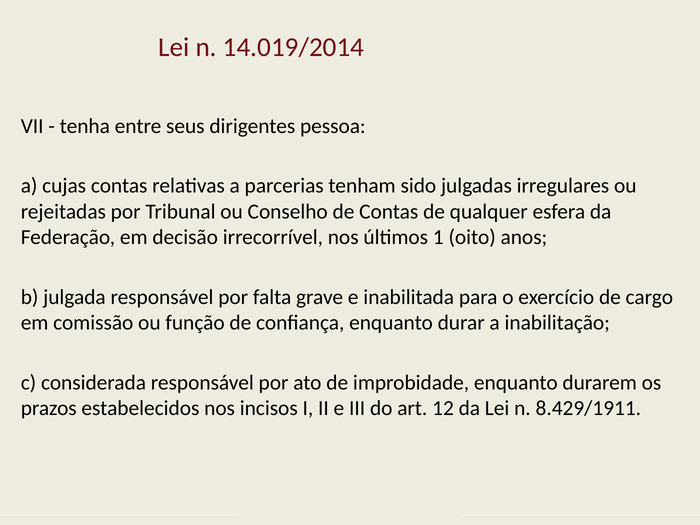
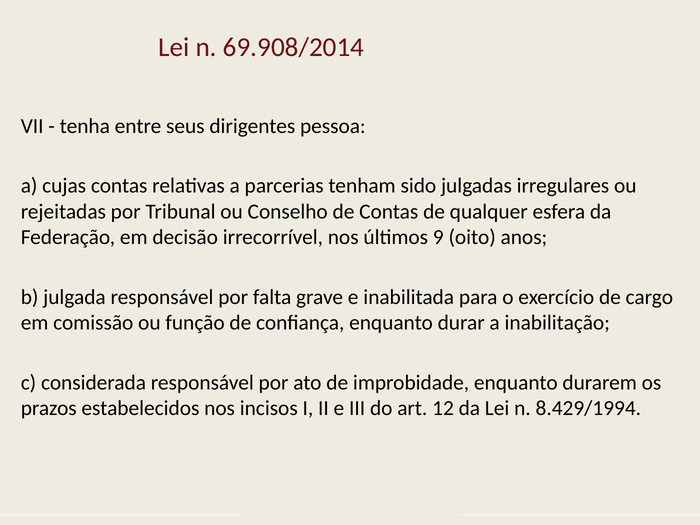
14.019/2014: 14.019/2014 -> 69.908/2014 (294, 47)
1: 1 -> 9 (438, 237)
8.429/1911: 8.429/1911 -> 8.429/1994 (588, 408)
